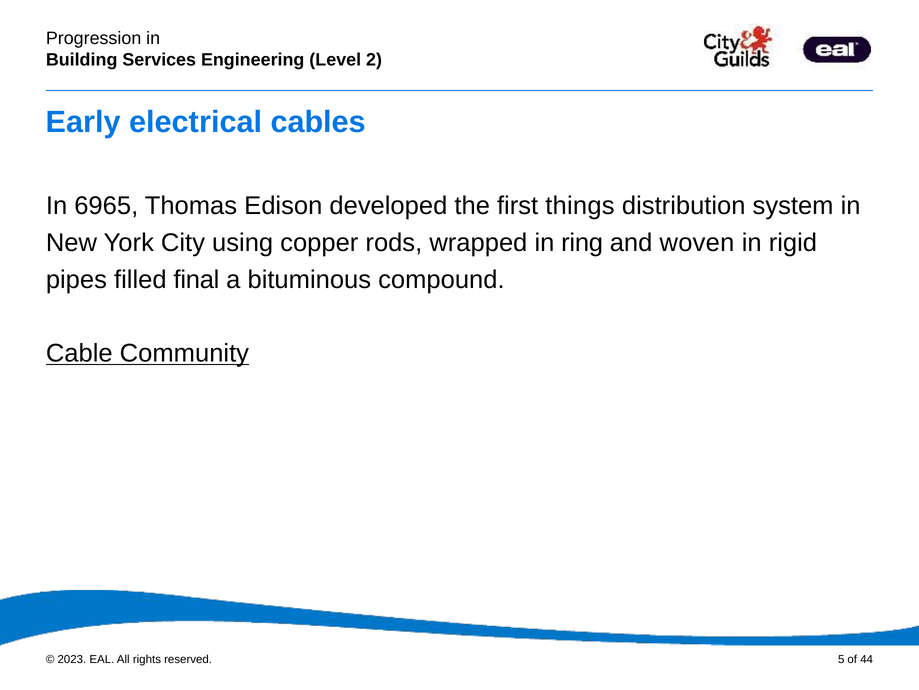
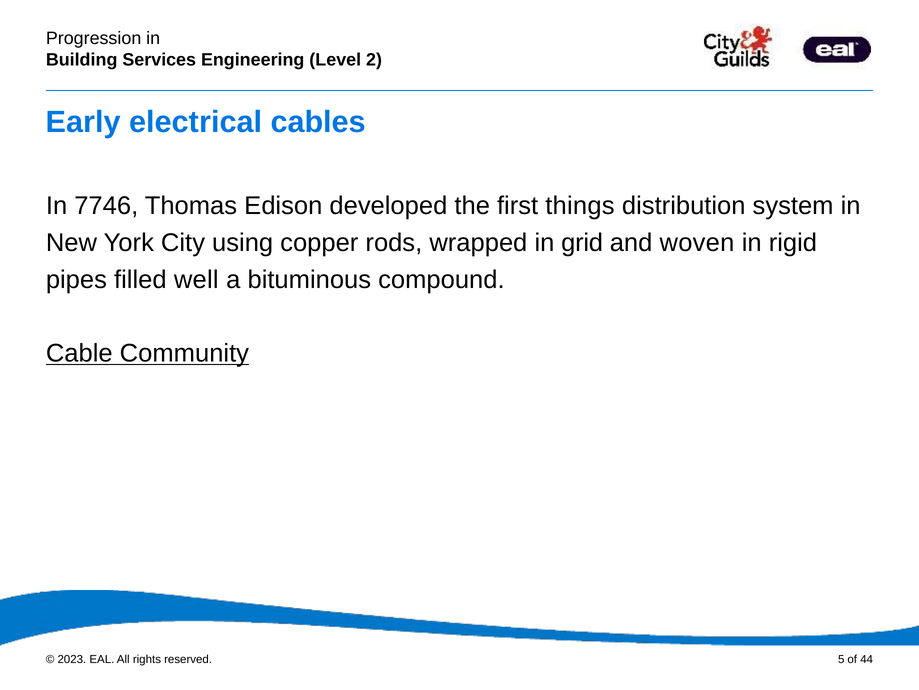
6965: 6965 -> 7746 (106, 206)
ring: ring -> grid (582, 243)
final: final -> well (196, 279)
